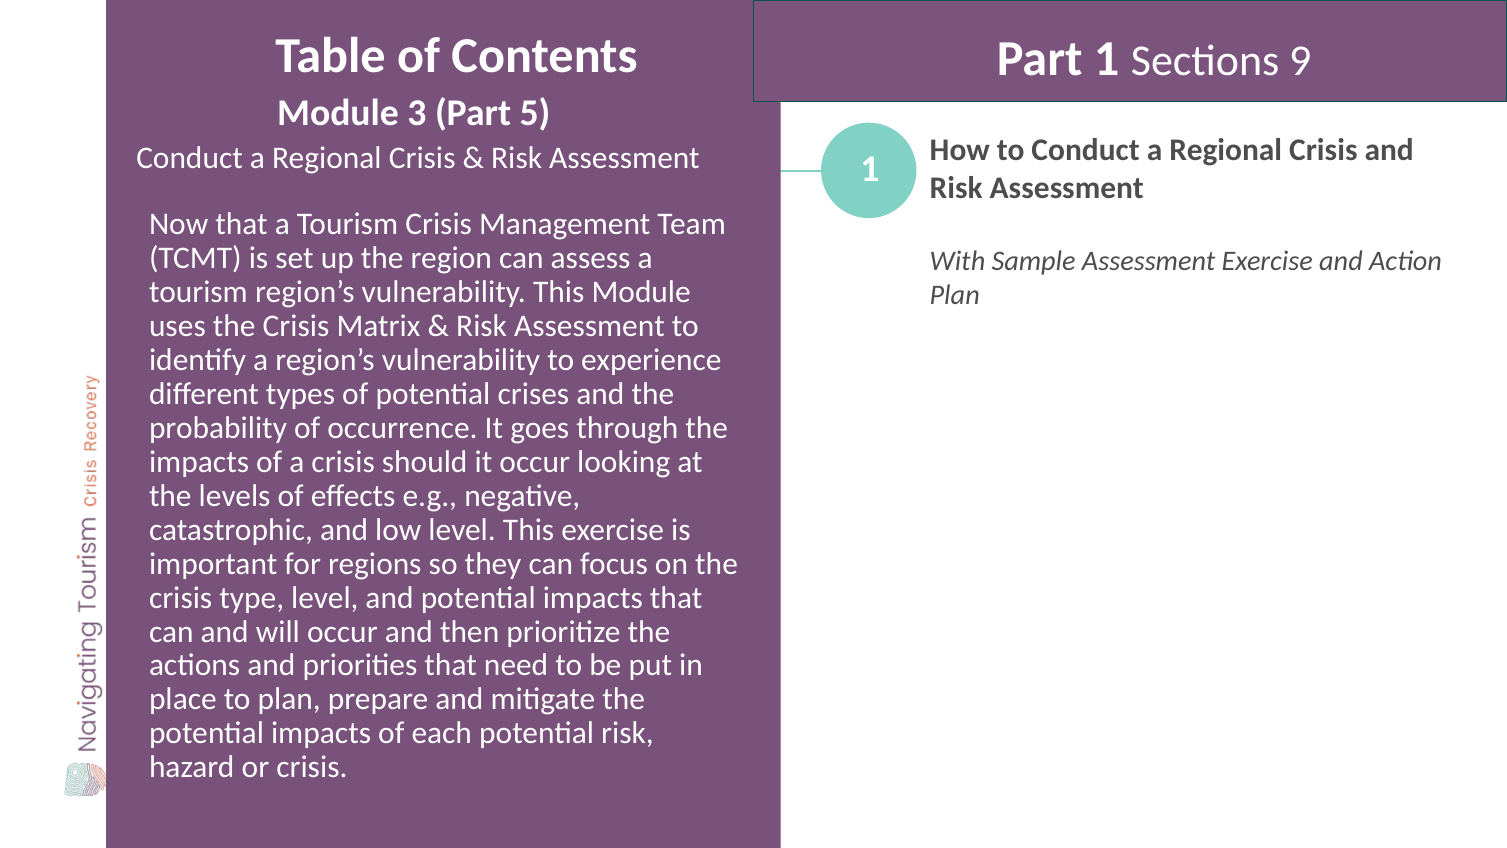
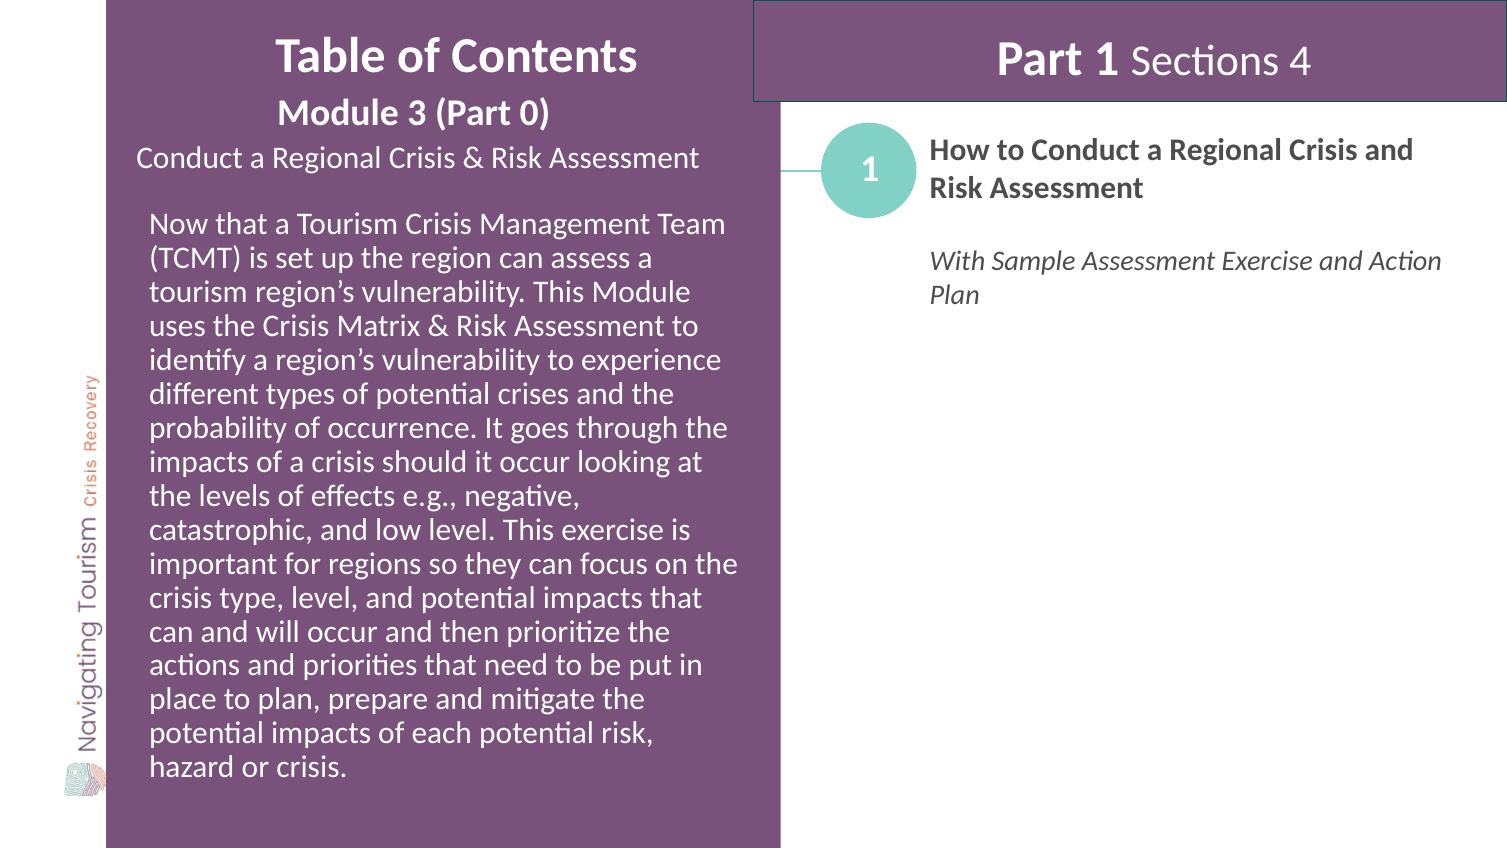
9: 9 -> 4 (1300, 61)
5: 5 -> 0 (535, 113)
